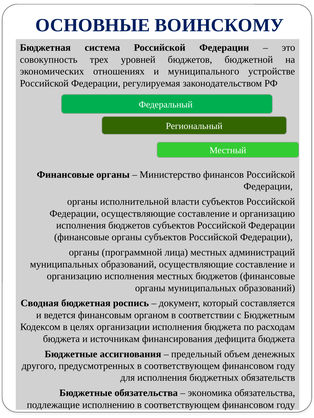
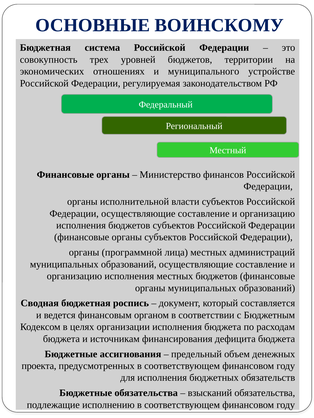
бюджетной: бюджетной -> территории (249, 60)
другого: другого -> проекта (39, 366)
экономика: экономика -> взысканий (210, 394)
